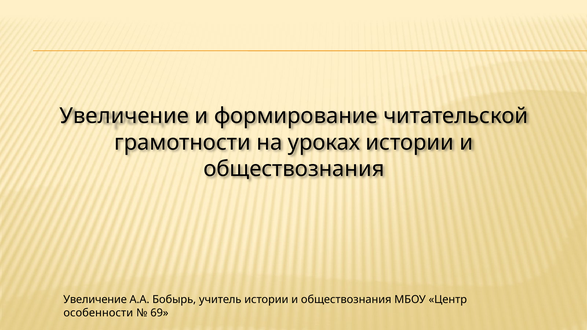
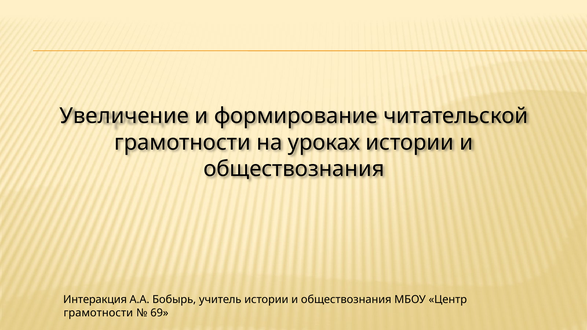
Увеличение: Увеличение -> Интеракция (95, 300)
особенности: особенности -> грамотности (98, 313)
